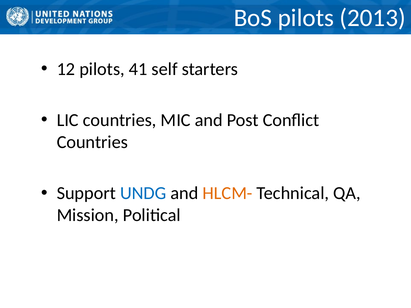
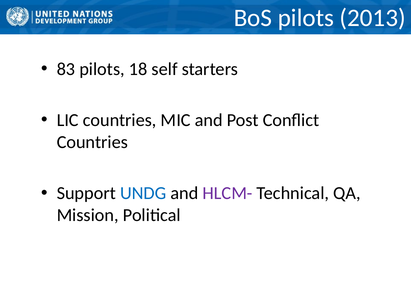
12: 12 -> 83 (66, 69)
41: 41 -> 18 (138, 69)
HLCM- colour: orange -> purple (228, 193)
